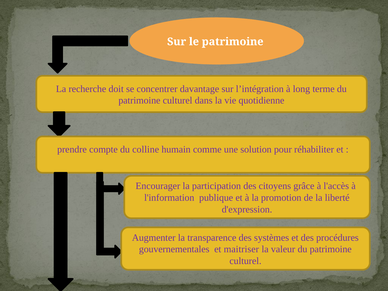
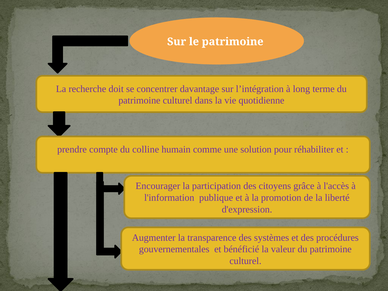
maitriser: maitriser -> bénéficié (241, 249)
